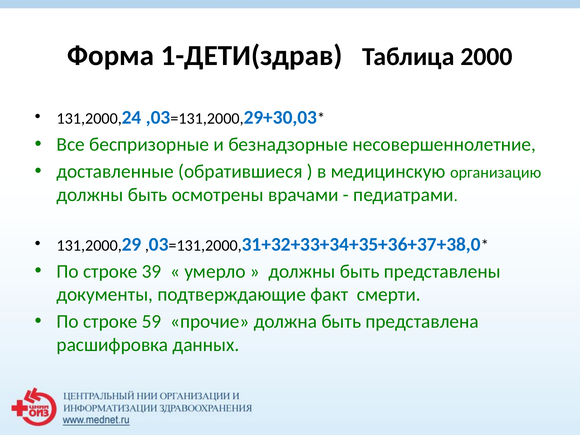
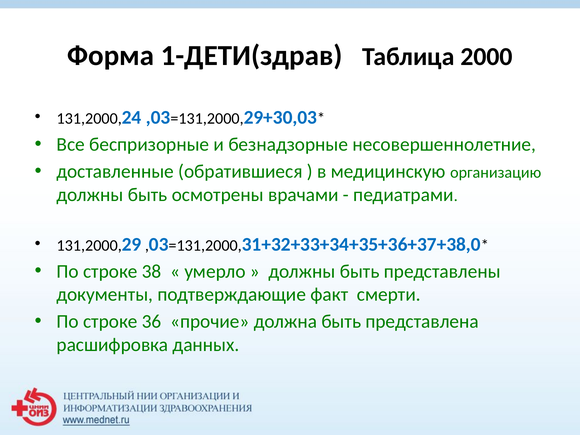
39: 39 -> 38 (152, 271)
59: 59 -> 36 (152, 322)
